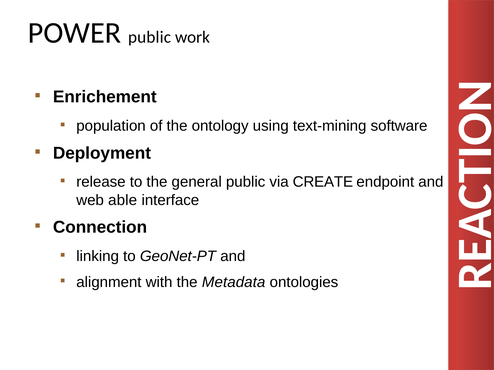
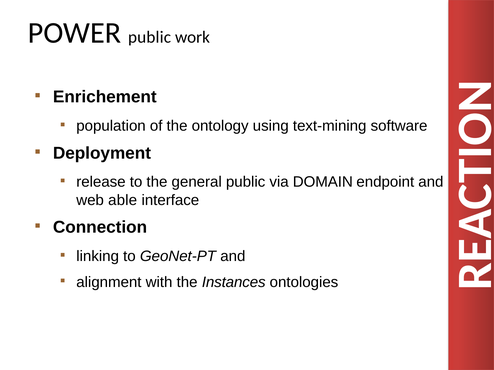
CREATE: CREATE -> DOMAIN (323, 182)
Metadata: Metadata -> Instances (234, 282)
